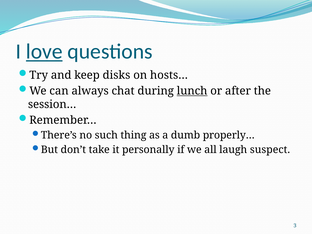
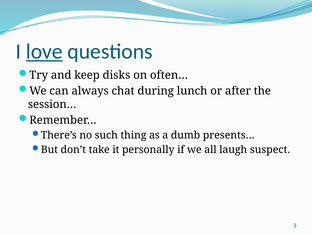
hosts…: hosts… -> often… (169, 75)
lunch underline: present -> none (192, 91)
properly…: properly… -> presents… (229, 135)
